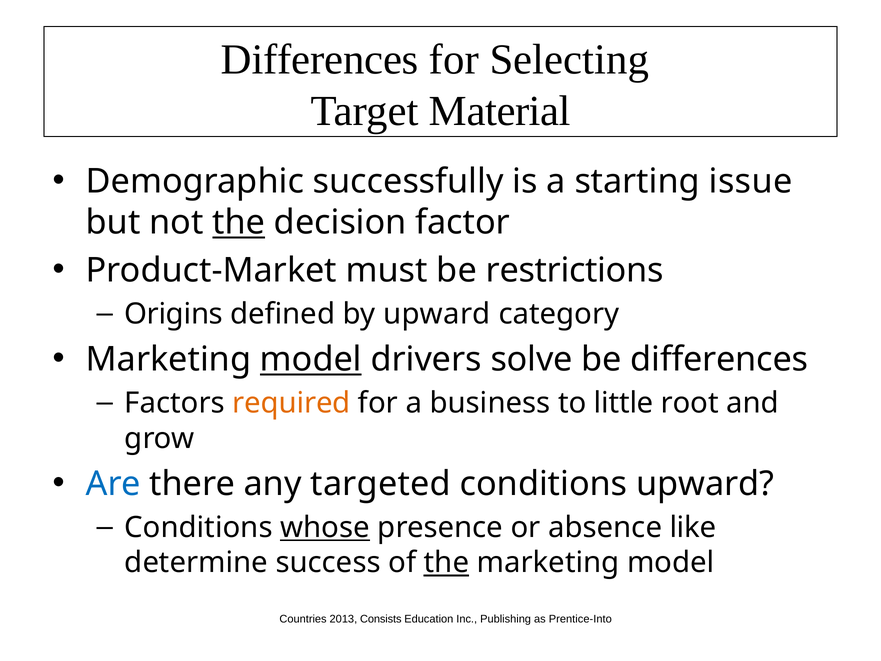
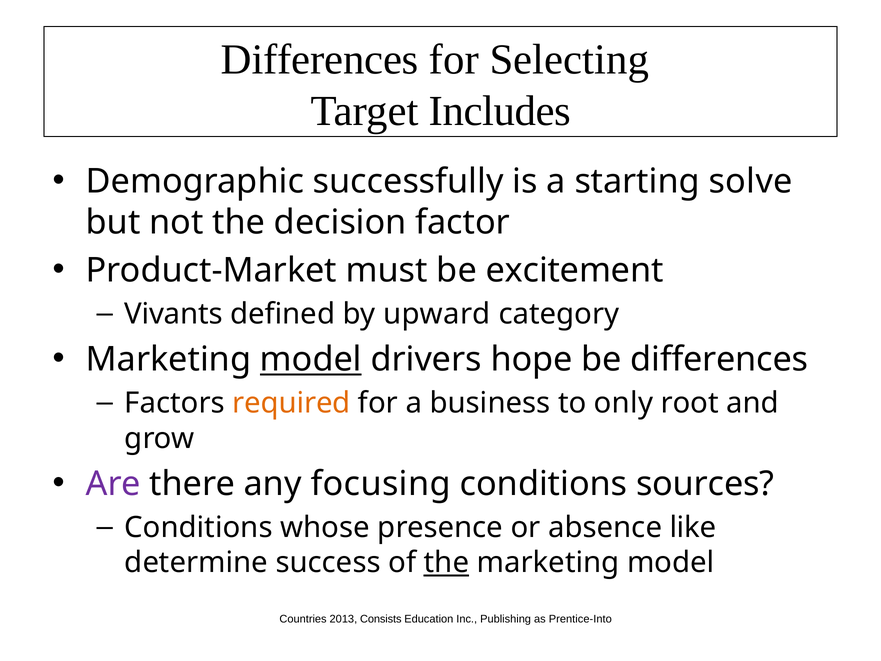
Material: Material -> Includes (500, 111)
issue: issue -> solve (751, 181)
the underline: present -> none (239, 223)
restrictions: restrictions -> excitement (575, 270)
Origins: Origins -> Vivants (174, 314)
solve: solve -> hope (532, 359)
little: little -> only (624, 403)
Are colour: blue -> purple (113, 484)
targeted: targeted -> focusing (381, 484)
conditions upward: upward -> sources (705, 484)
whose underline: present -> none (325, 527)
